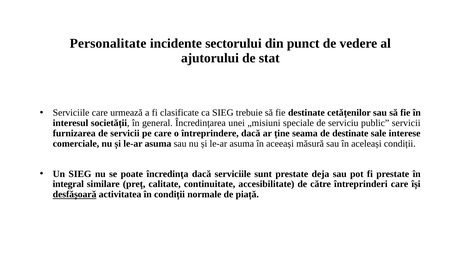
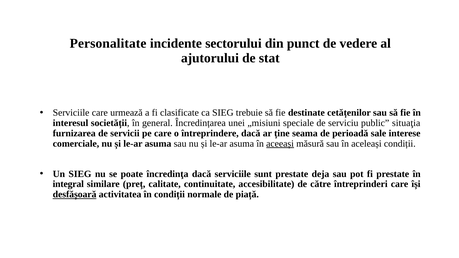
public servicii: servicii -> situaţia (406, 123)
de destinate: destinate -> perioadă (350, 133)
aceeași underline: none -> present (280, 144)
